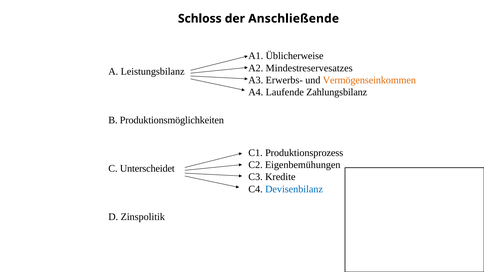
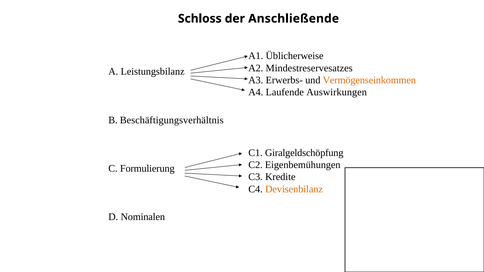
Zahlungsbilanz: Zahlungsbilanz -> Auswirkungen (337, 92)
Produktionsmöglichkeiten: Produktionsmöglichkeiten -> Beschäftigungsverhältnis (172, 120)
Produktionsprozess: Produktionsprozess -> Giralgeldschöpfung (304, 153)
Unterscheidet: Unterscheidet -> Formulierung (147, 169)
Devisenbilanz colour: blue -> orange (294, 189)
Zinspolitik: Zinspolitik -> Nominalen (143, 217)
